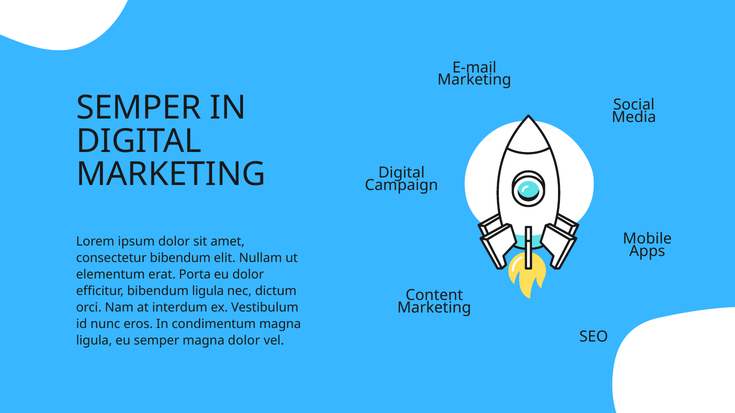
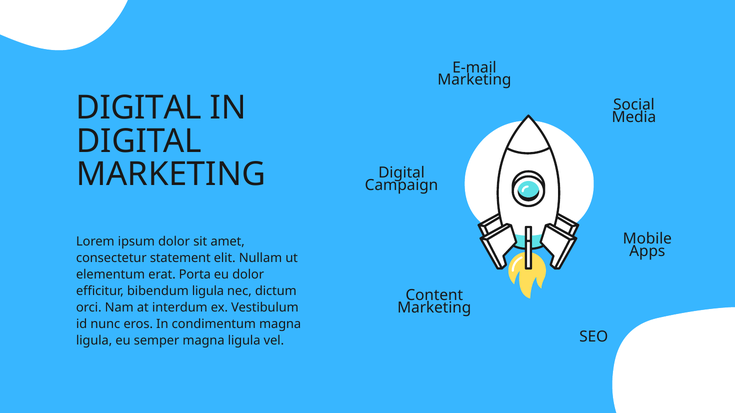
SEMPER: SEMPER -> DIGITAL (139, 108)
consectetur bibendum: bibendum -> statement (180, 258)
semper magna dolor: dolor -> ligula (244, 341)
